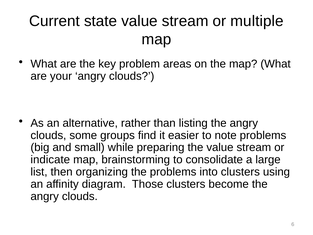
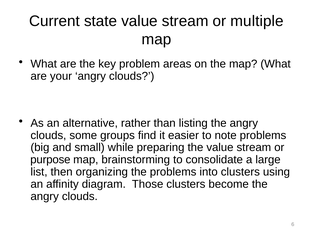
indicate: indicate -> purpose (50, 160)
